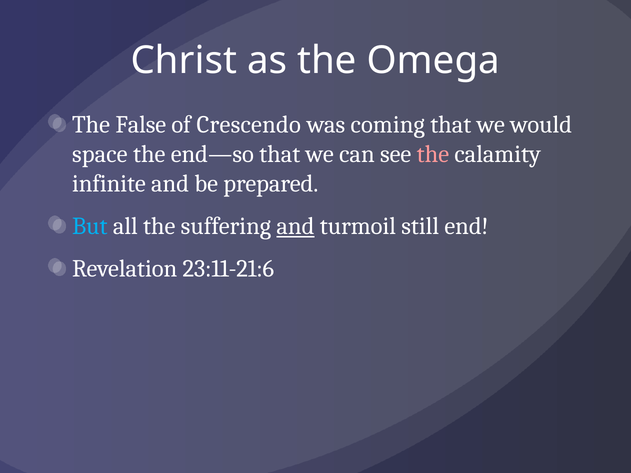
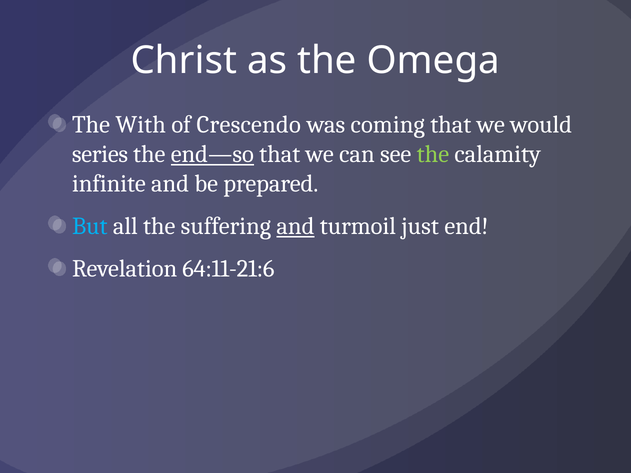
False: False -> With (141, 125)
space: space -> series (100, 154)
end—so underline: none -> present (212, 154)
the colour: pink -> light green (433, 154)
still: still -> just (420, 226)
23:11-21:6: 23:11-21:6 -> 64:11-21:6 (228, 269)
